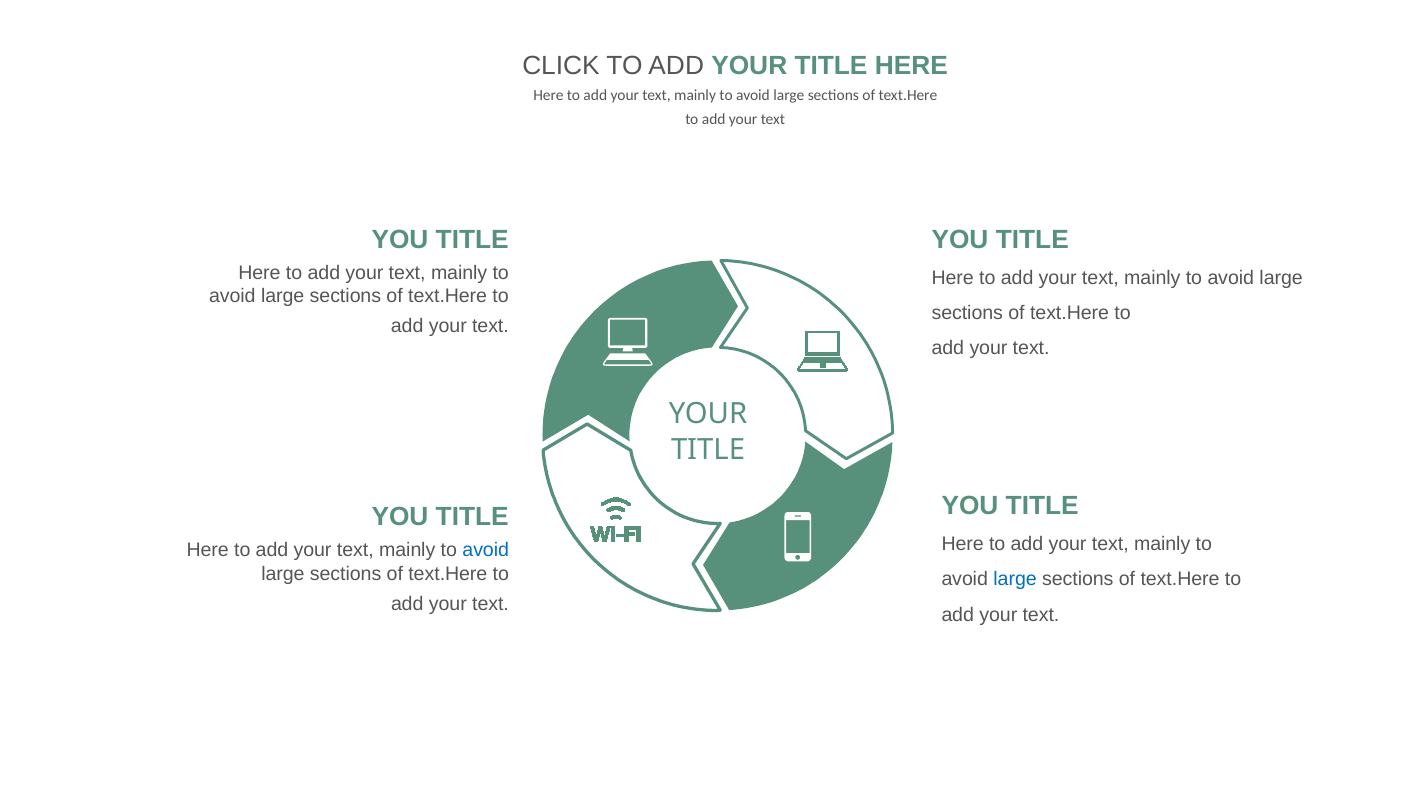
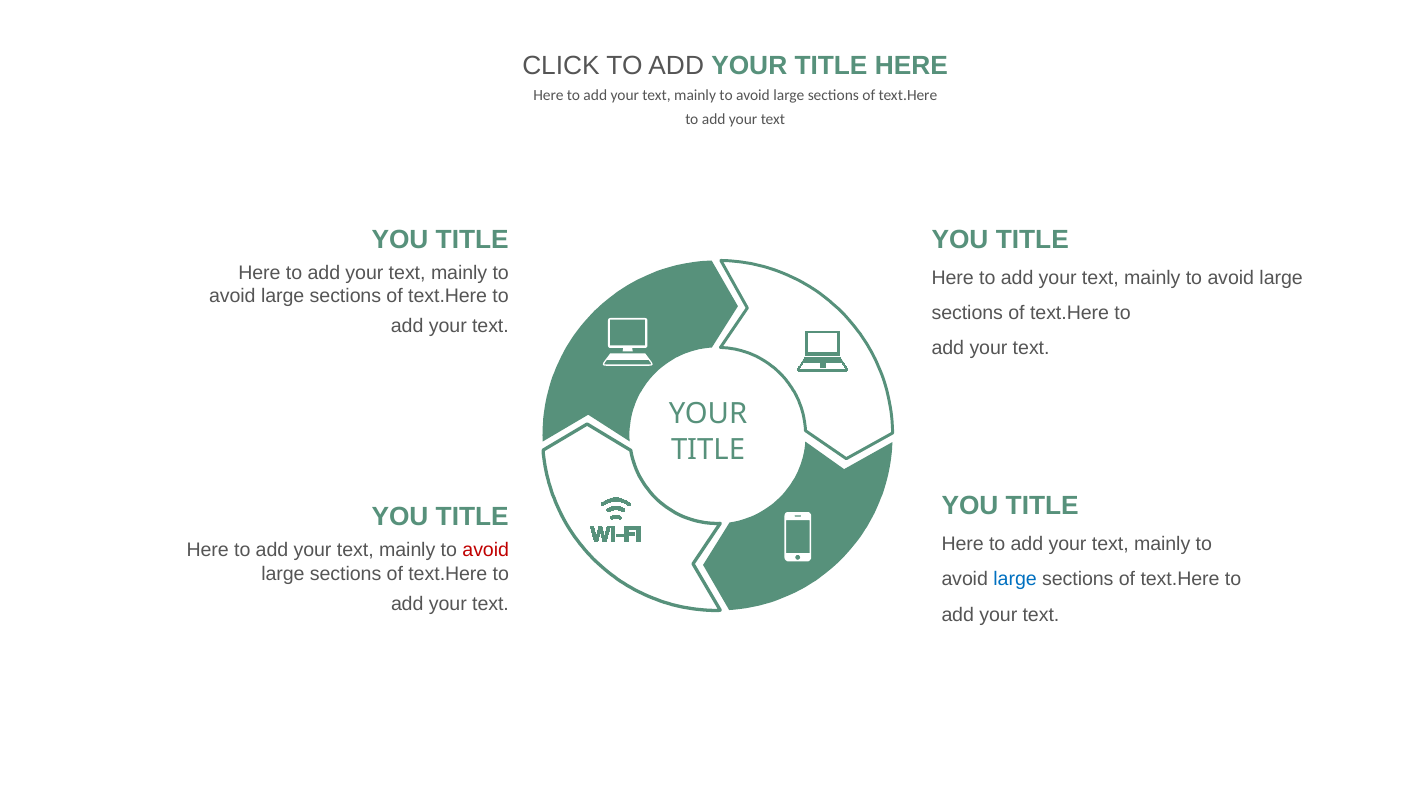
avoid colour: blue -> red (486, 551)
